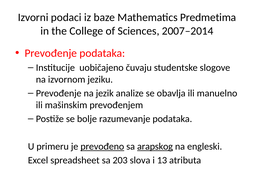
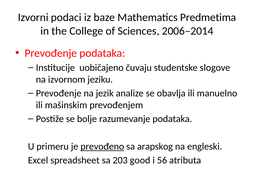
2007‒2014: 2007‒2014 -> 2006‒2014 (188, 31)
arapskog underline: present -> none (155, 147)
slova: slova -> good (140, 161)
13: 13 -> 56 (162, 161)
